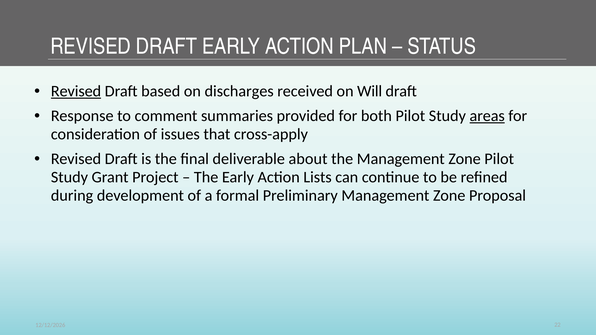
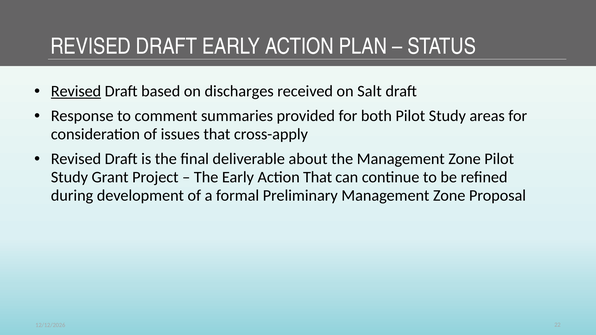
Will: Will -> Salt (370, 91)
areas underline: present -> none (487, 116)
Action Lists: Lists -> That (318, 177)
